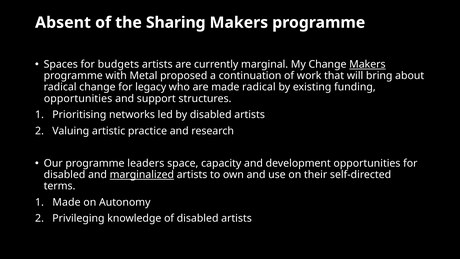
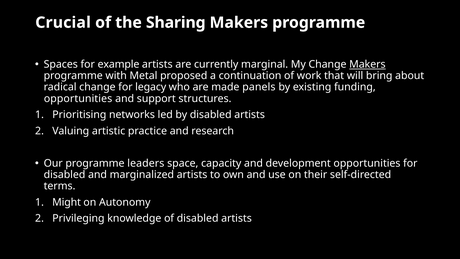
Absent: Absent -> Crucial (63, 23)
budgets: budgets -> example (118, 64)
made radical: radical -> panels (259, 87)
marginalized underline: present -> none (142, 175)
Made: Made -> Might (67, 202)
